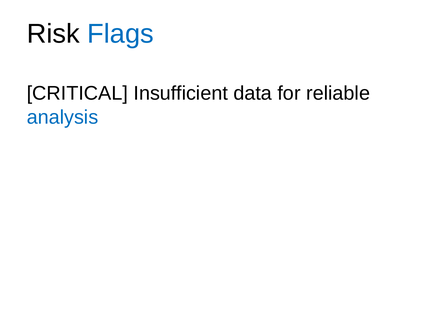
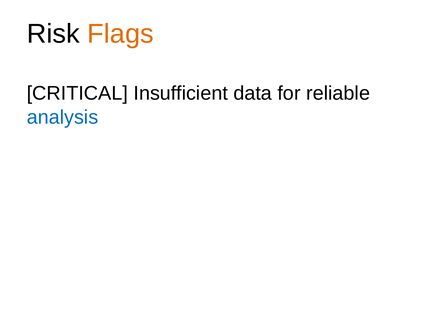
Flags colour: blue -> orange (121, 34)
